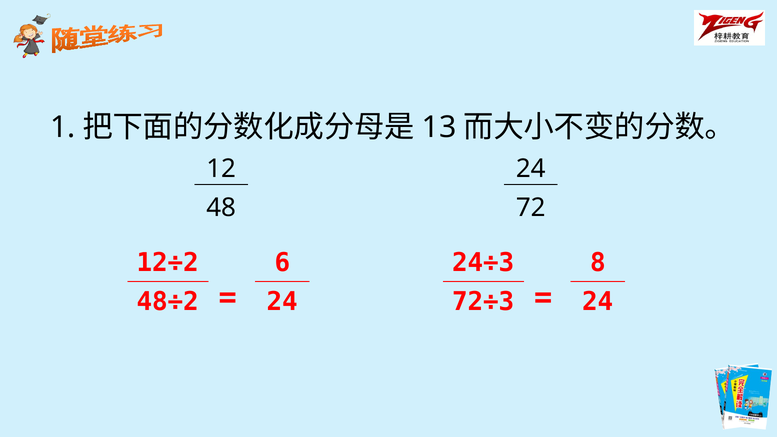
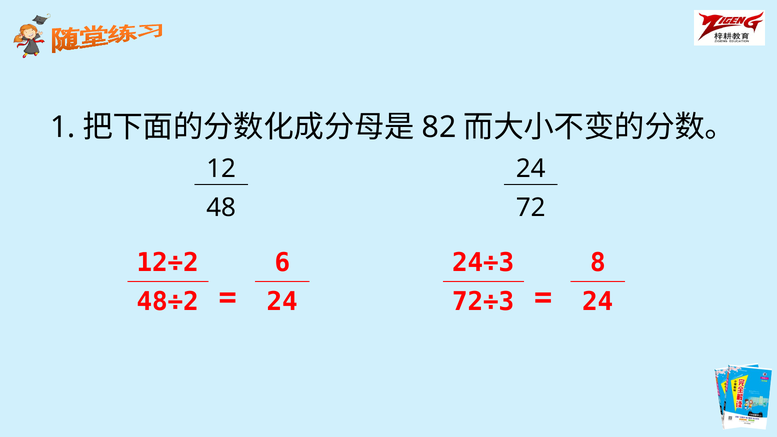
13: 13 -> 82 (439, 127)
